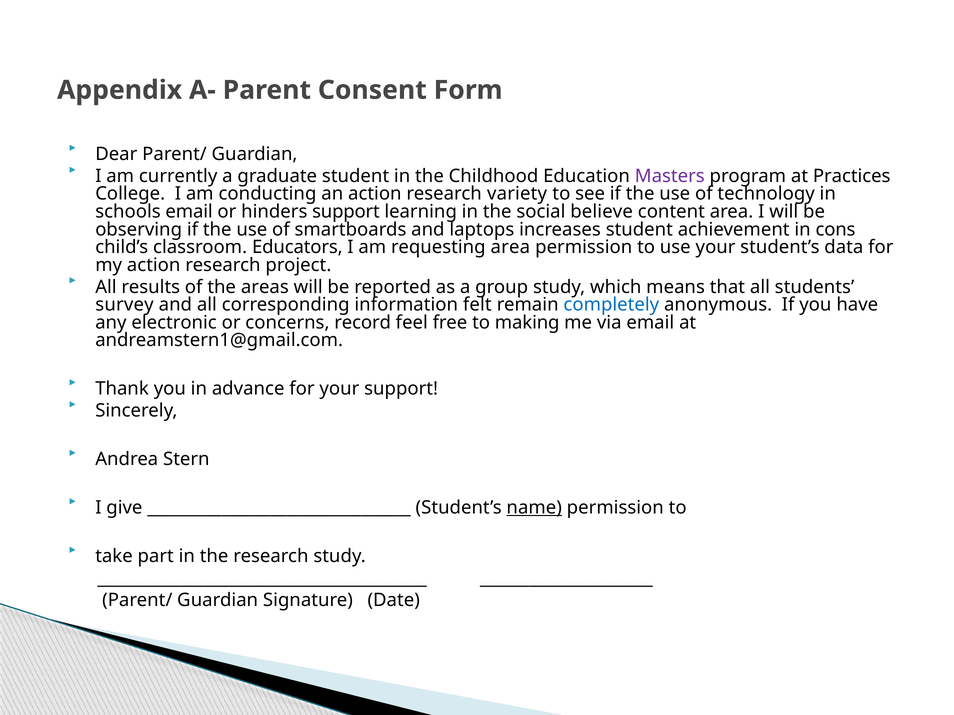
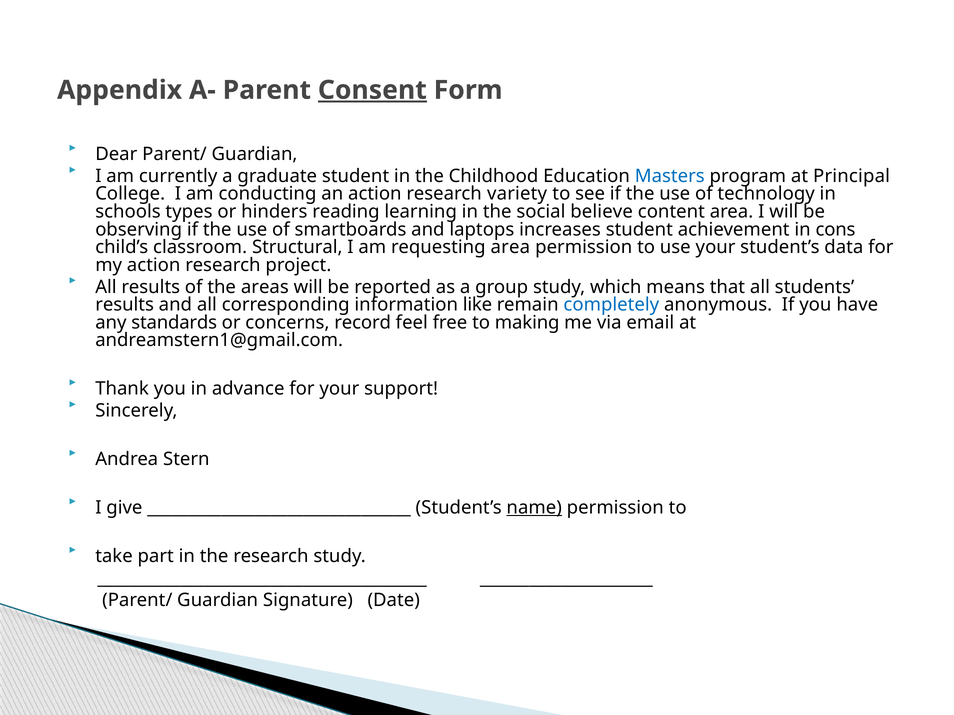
Consent underline: none -> present (372, 90)
Masters colour: purple -> blue (670, 176)
Practices: Practices -> Principal (852, 176)
schools email: email -> types (189, 212)
hinders support: support -> reading (346, 212)
Educators: Educators -> Structural (297, 247)
survey: survey -> results (125, 305)
felt: felt -> like (477, 305)
electronic: electronic -> standards (174, 323)
